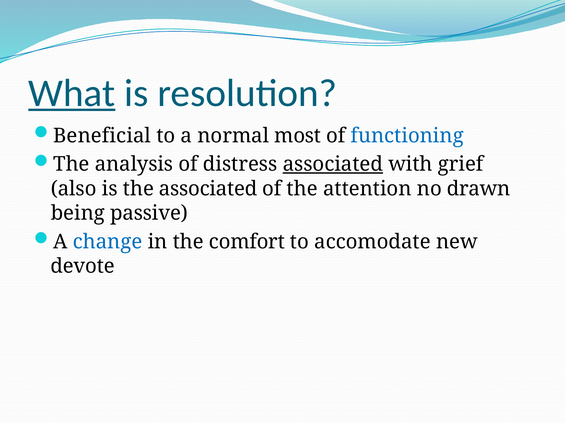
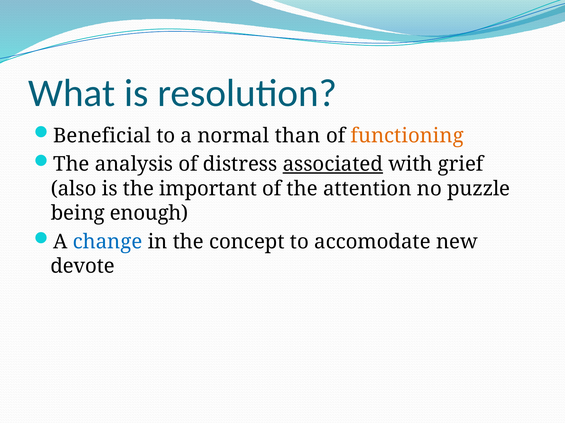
What underline: present -> none (72, 93)
most: most -> than (297, 136)
functioning colour: blue -> orange (407, 136)
the associated: associated -> important (208, 189)
drawn: drawn -> puzzle (479, 189)
passive: passive -> enough (149, 214)
comfort: comfort -> concept (247, 242)
